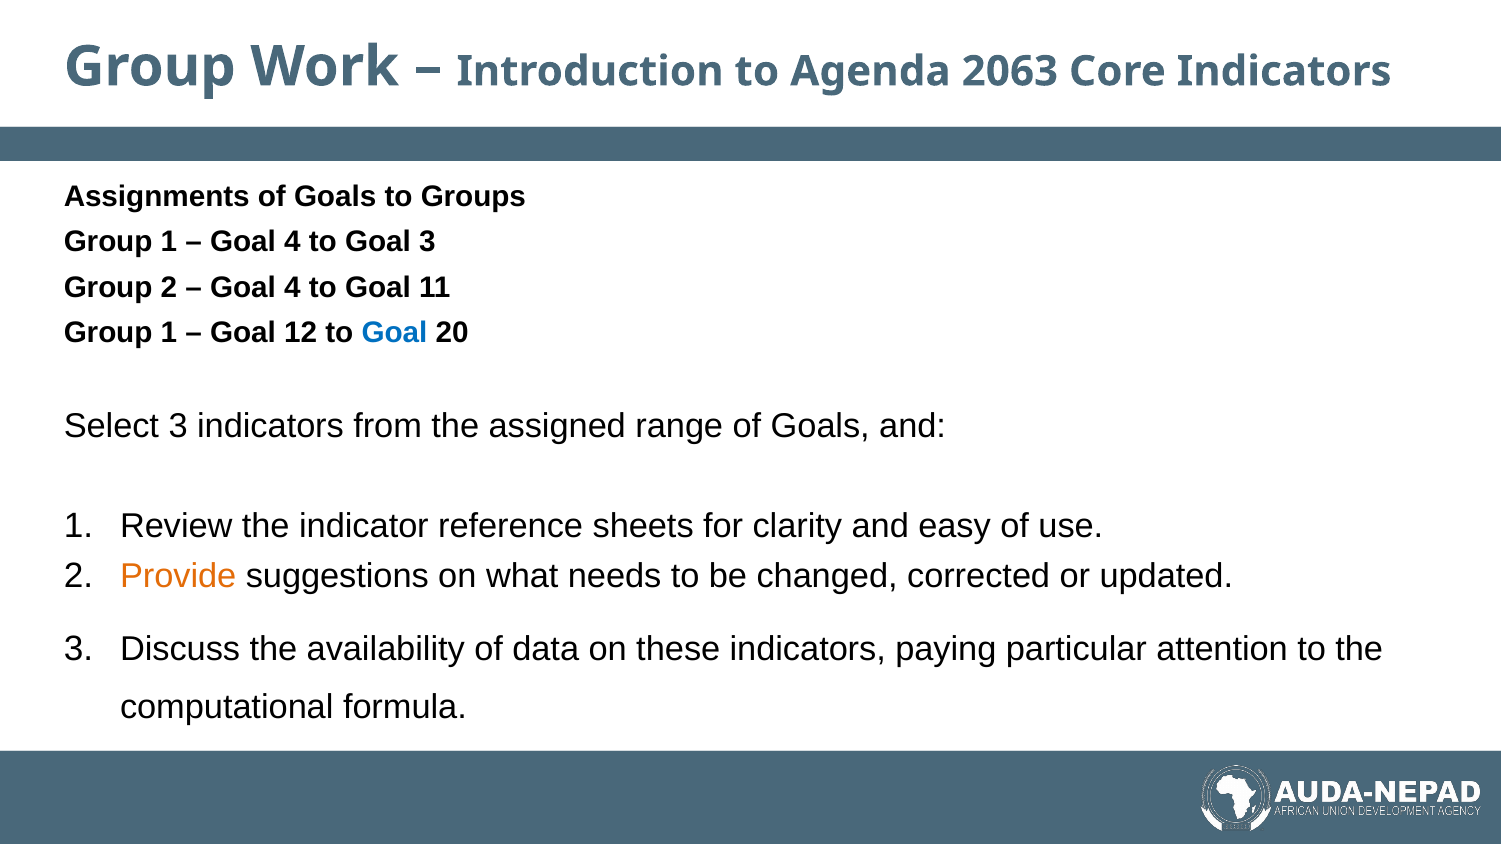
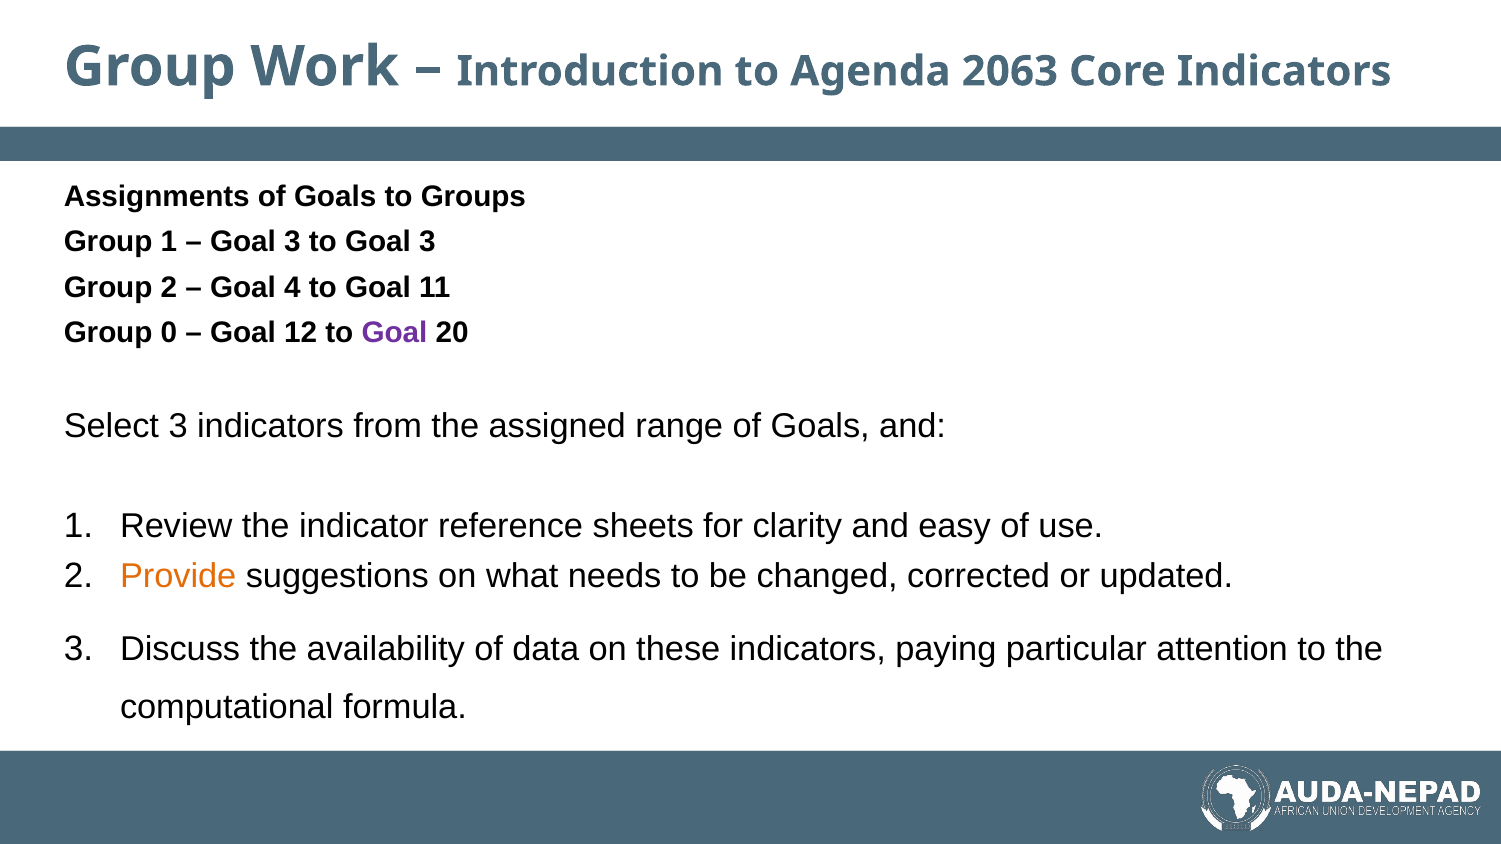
4: 4 -> 3 (292, 242)
1: 1 -> 0 (169, 333)
Goal colour: blue -> purple (394, 333)
